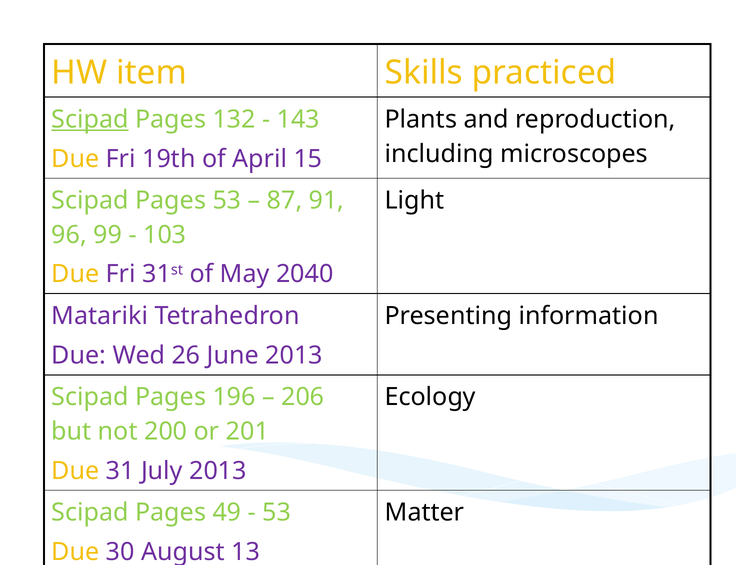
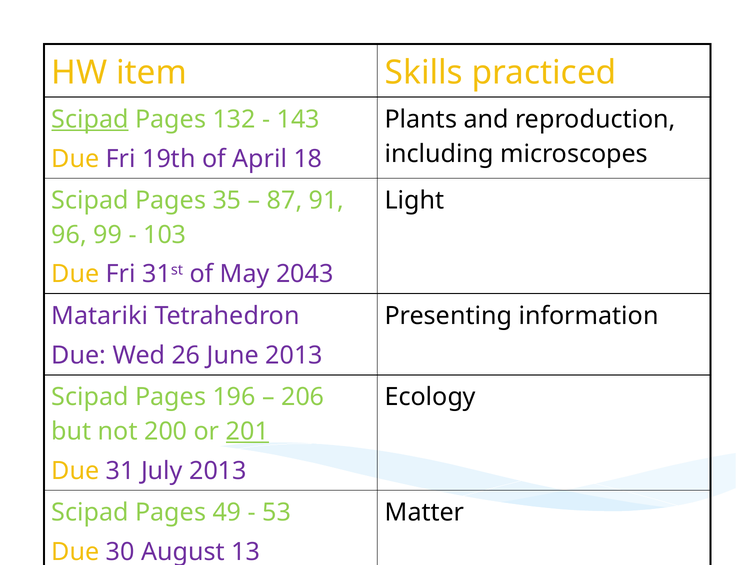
15: 15 -> 18 (308, 159)
Pages 53: 53 -> 35 (227, 201)
2040: 2040 -> 2043 (305, 274)
201 underline: none -> present (247, 431)
